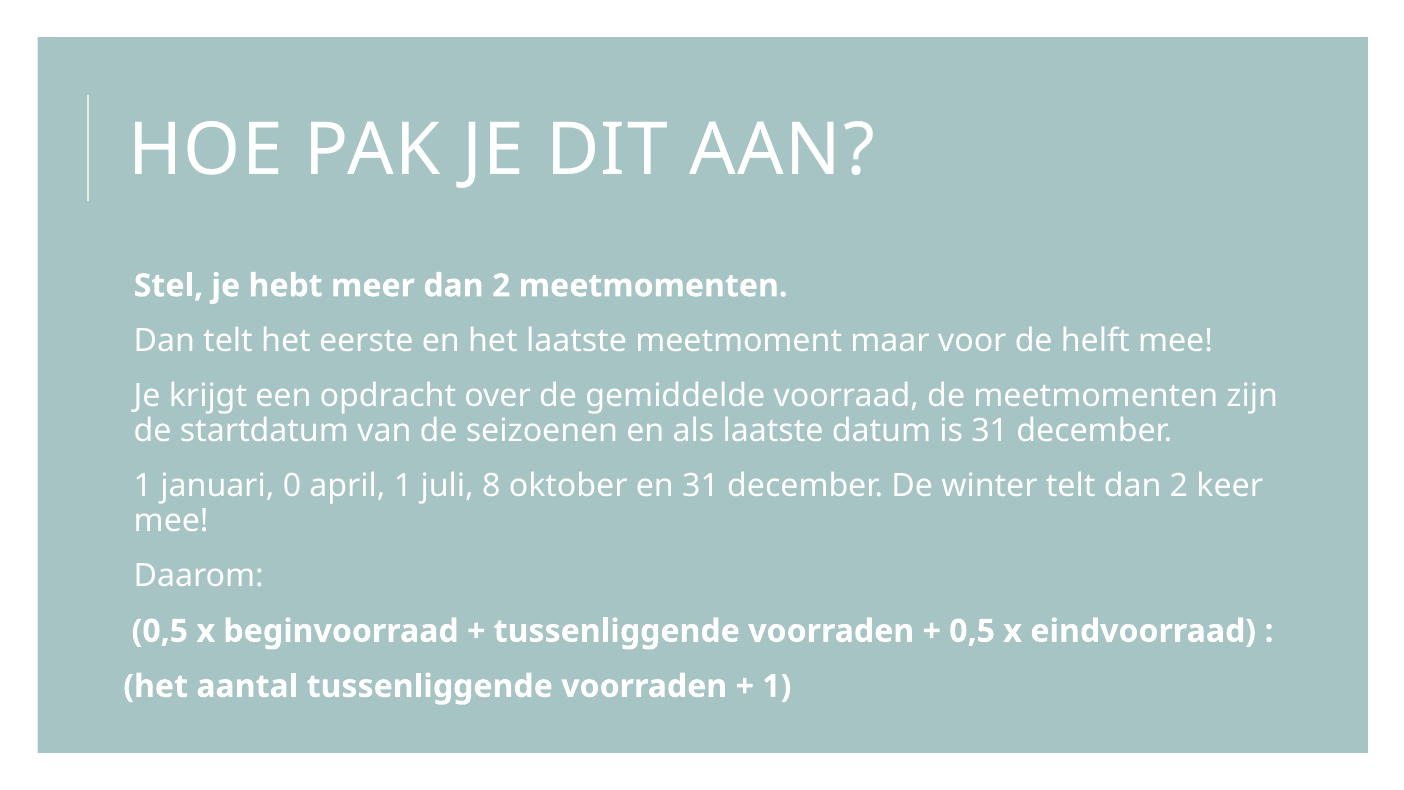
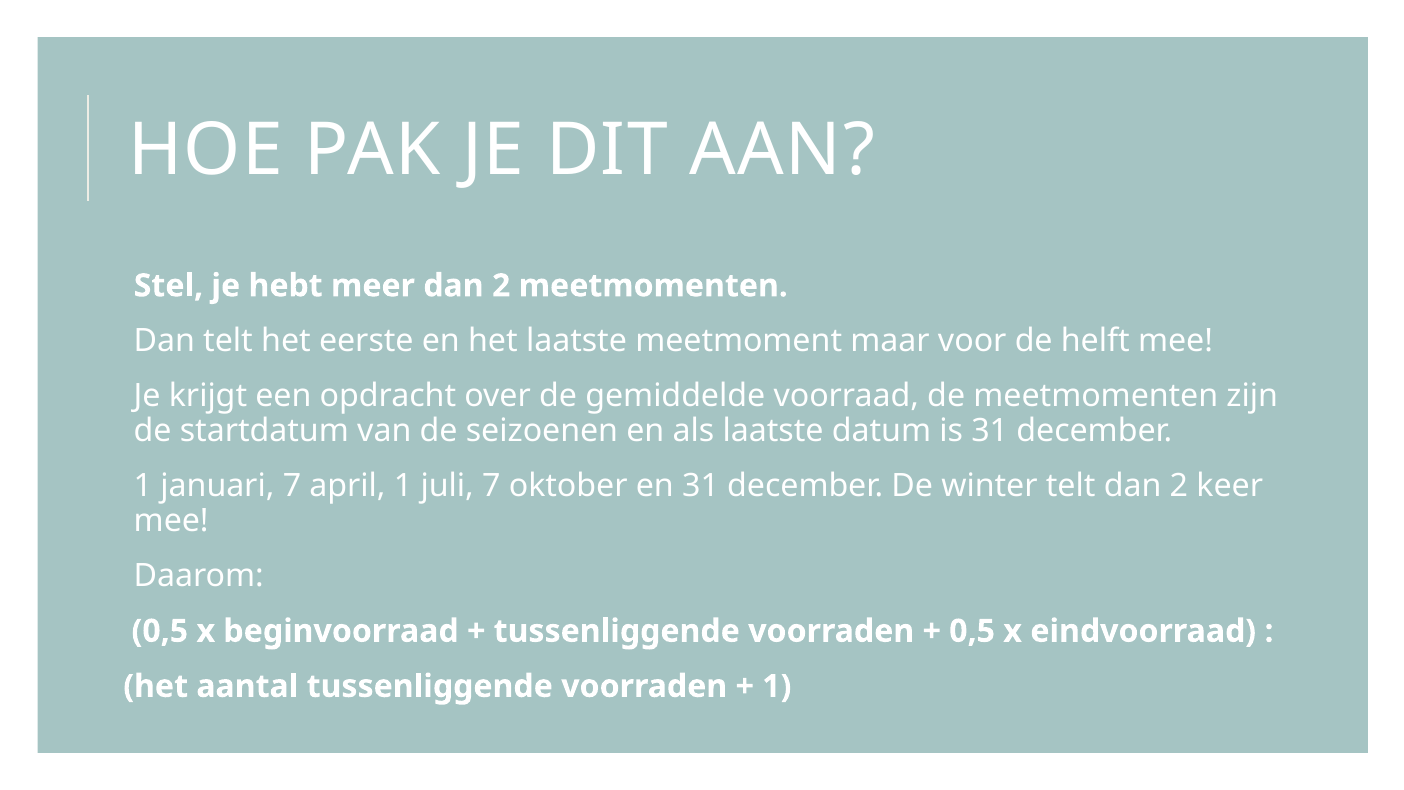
januari 0: 0 -> 7 (292, 486)
juli 8: 8 -> 7 (491, 486)
